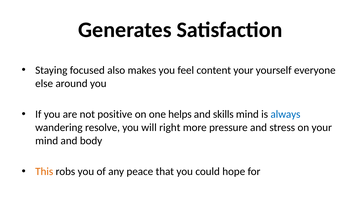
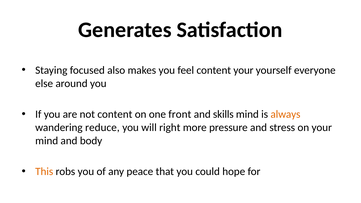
not positive: positive -> content (115, 114)
helps: helps -> front (180, 114)
always colour: blue -> orange (285, 114)
resolve: resolve -> reduce (102, 128)
